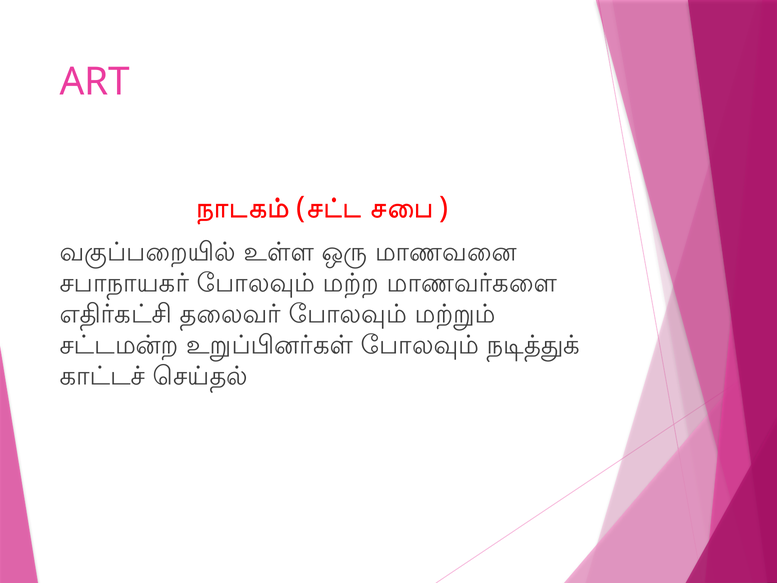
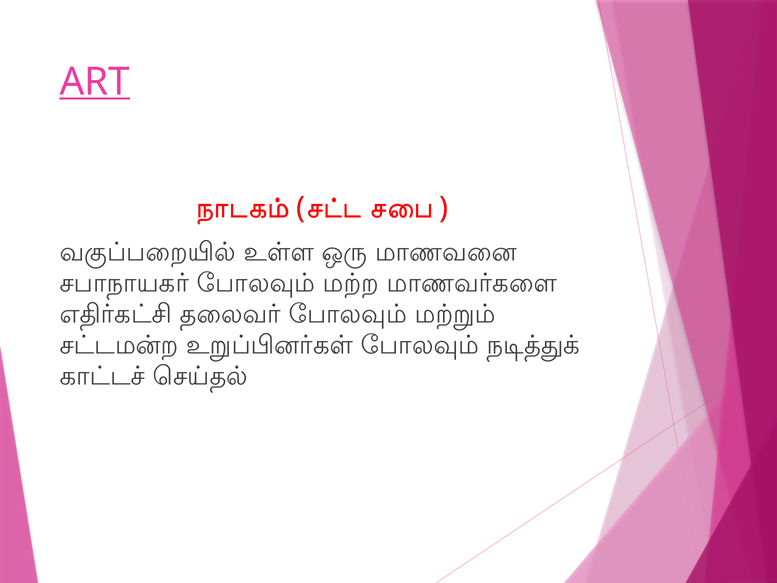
ART underline: none -> present (95, 82)
